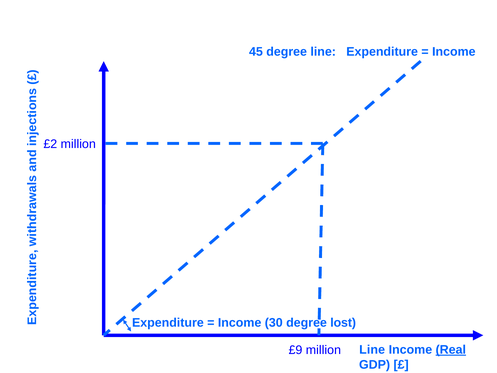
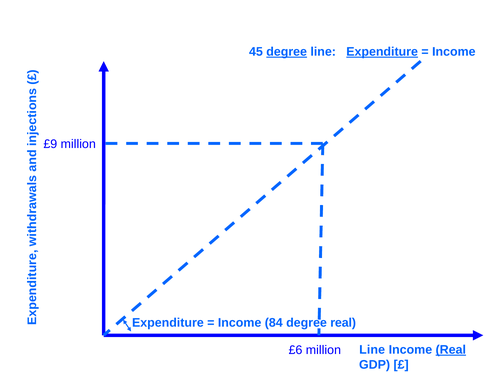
degree underline: none -> present (287, 52)
Expenditure underline: none -> present (382, 52)
£2: £2 -> £9 (50, 144)
30: 30 -> 84 (274, 322)
degree lost: lost -> real (343, 322)
£9: £9 -> £6 (295, 350)
